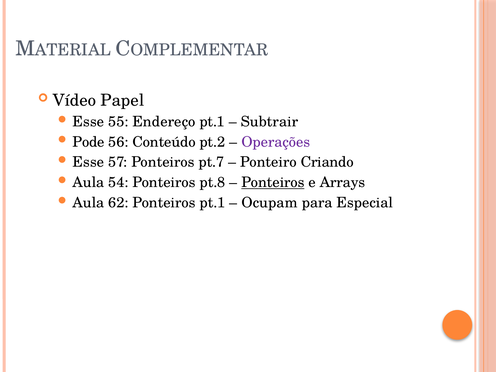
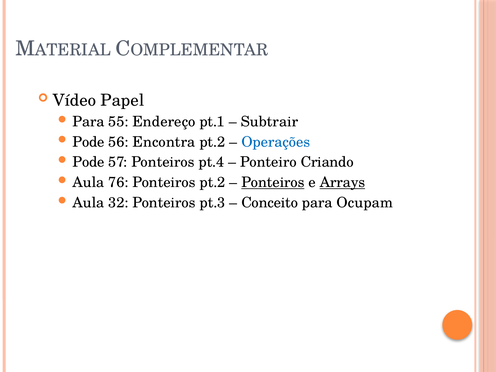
Esse: Esse -> Para (89, 122)
Conteúdo: Conteúdo -> Encontra (164, 142)
Operações colour: purple -> blue (276, 142)
Esse: Esse -> Pode (89, 162)
pt.7: pt.7 -> pt.4 (211, 162)
54: 54 -> 76 (118, 182)
Ponteiros pt.8: pt.8 -> pt.2 (212, 182)
Arrays underline: none -> present (342, 182)
62: 62 -> 32 (118, 203)
Ponteiros pt.1: pt.1 -> pt.3 (212, 203)
Ocupam: Ocupam -> Conceito (270, 203)
Especial: Especial -> Ocupam (365, 203)
